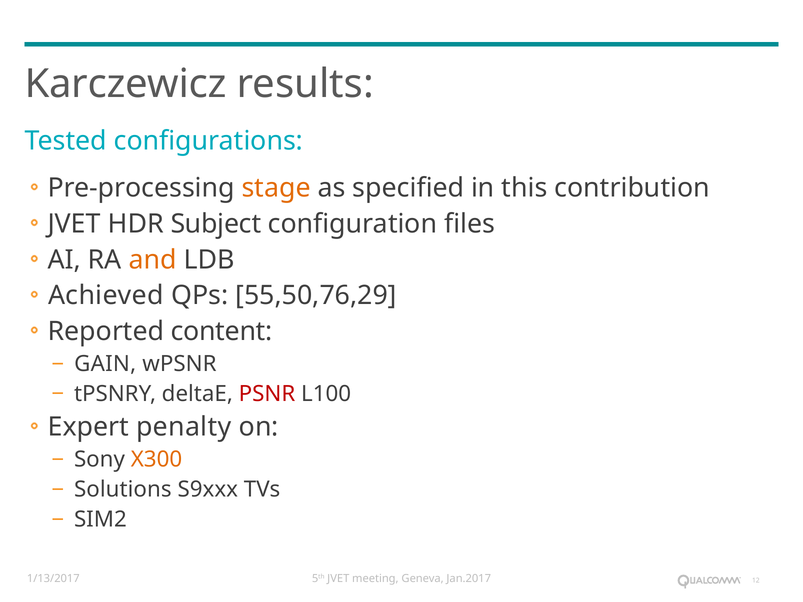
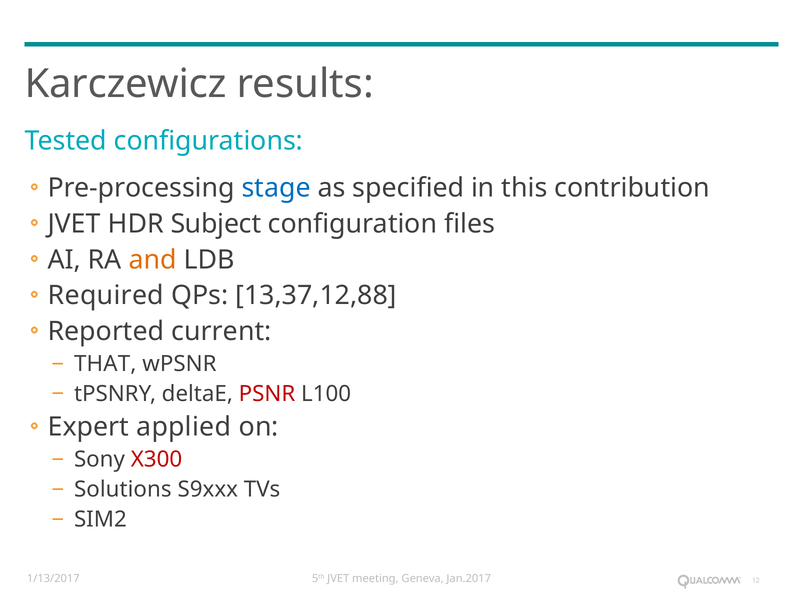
stage colour: orange -> blue (276, 188)
Achieved: Achieved -> Required (106, 296)
55,50,76,29: 55,50,76,29 -> 13,37,12,88 (316, 296)
content: content -> current (221, 332)
GAIN: GAIN -> THAT (105, 364)
penalty: penalty -> applied (184, 427)
X300 colour: orange -> red (156, 460)
